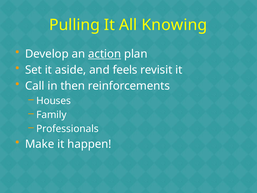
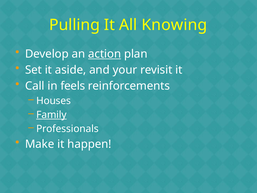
feels: feels -> your (125, 70)
then: then -> feels (73, 86)
Family underline: none -> present (51, 115)
